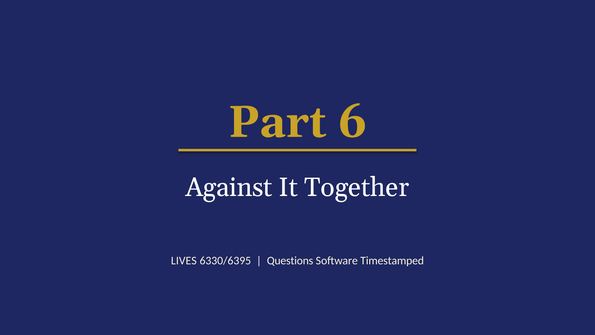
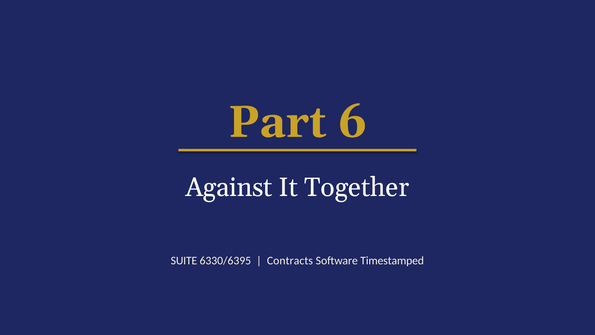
LIVES: LIVES -> SUITE (184, 261)
Questions: Questions -> Contracts (290, 261)
